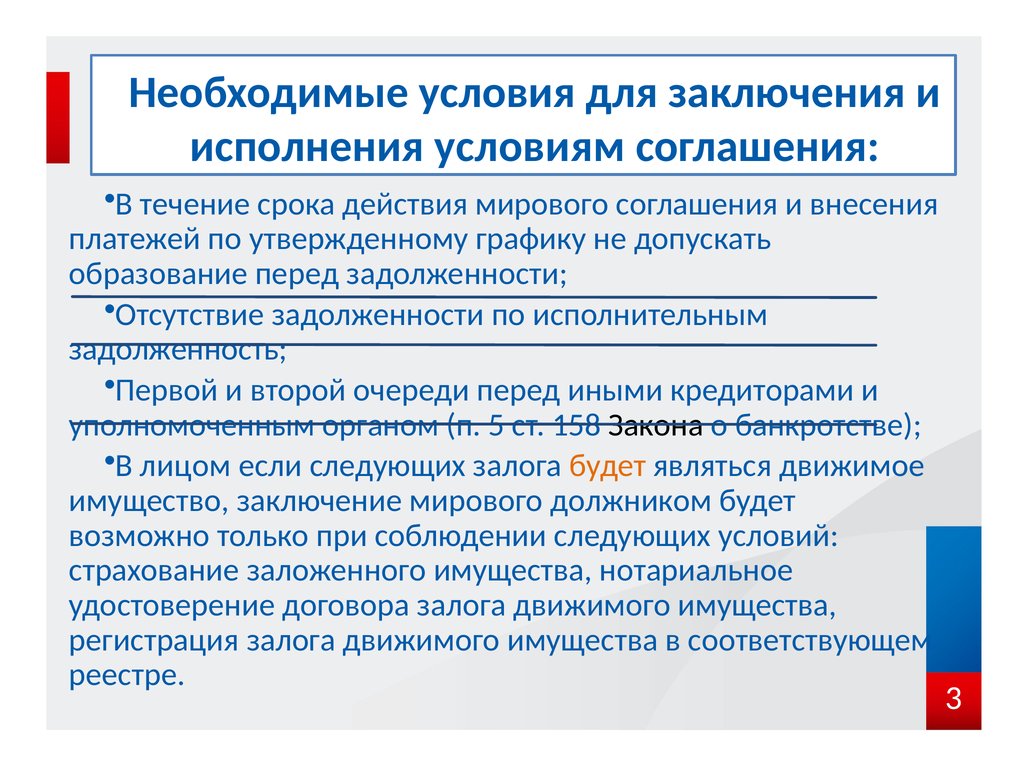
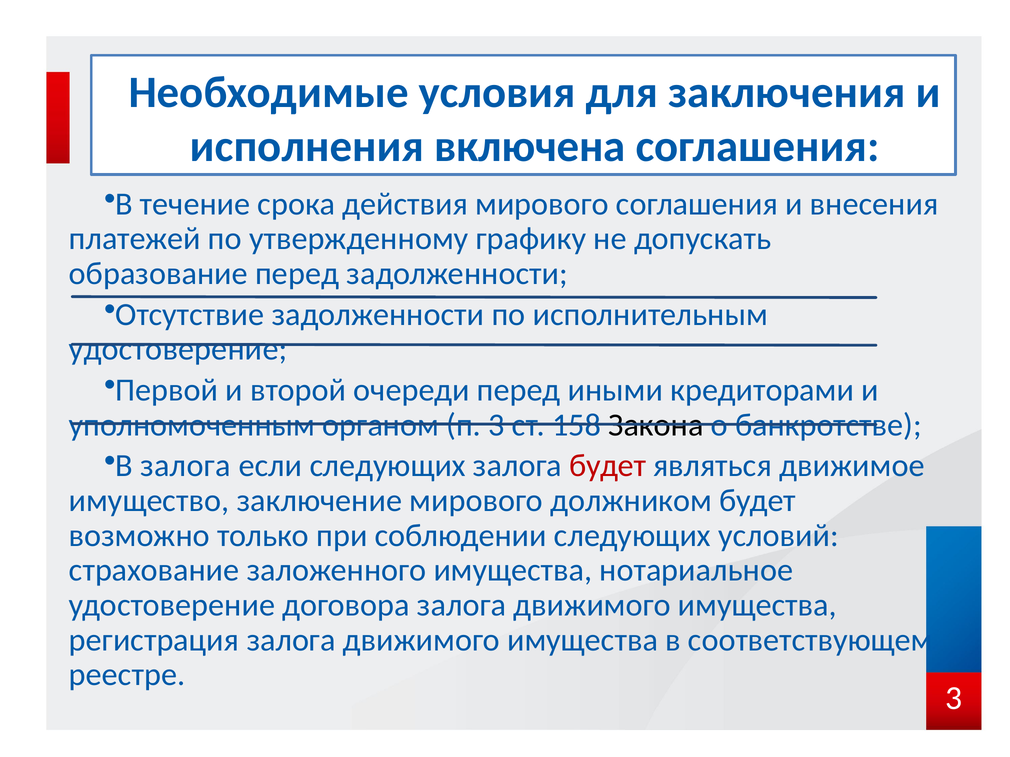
условиям: условиям -> включена (530, 146)
задолженность: задолженность -> удостоверение (178, 350)
п 5: 5 -> 3 (496, 425)
В лицом: лицом -> залога (185, 466)
будет colour: orange -> red (608, 466)
